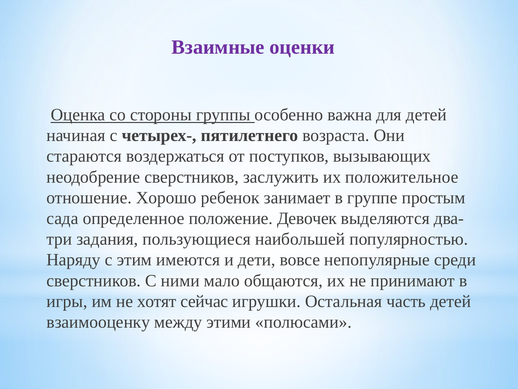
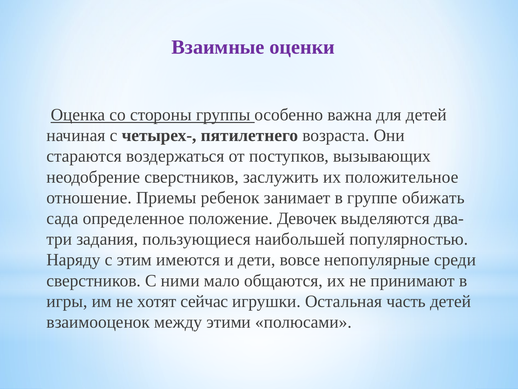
Хорошо: Хорошо -> Приемы (166, 197)
простым: простым -> обижать (433, 197)
взаимооценку: взаимооценку -> взаимооценок (98, 322)
